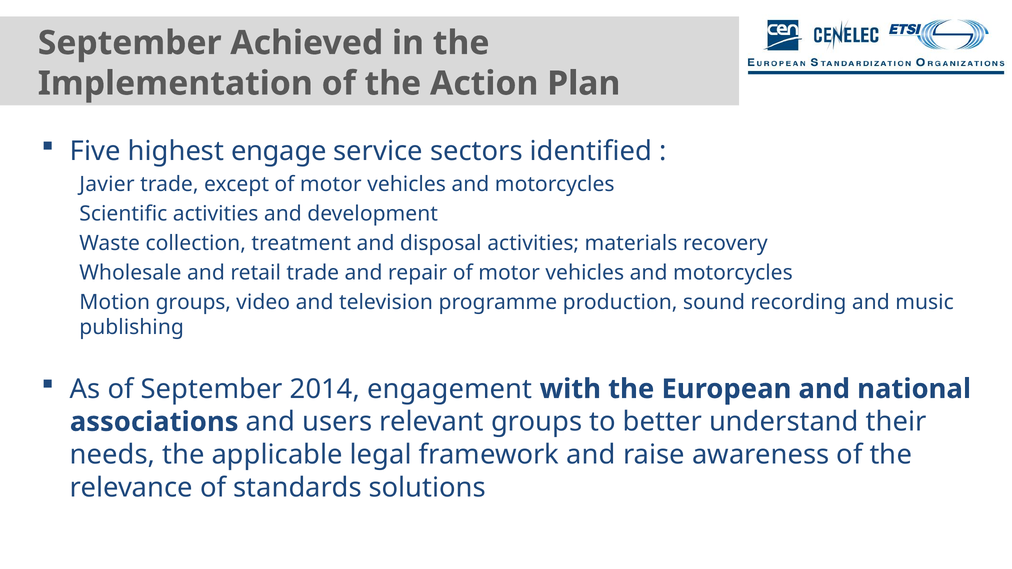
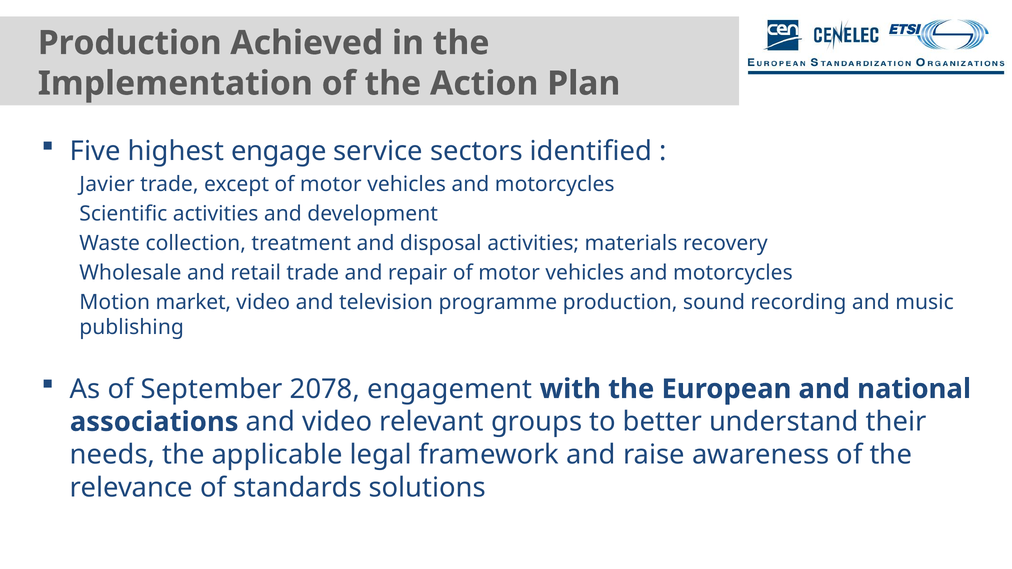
September: September -> Production (130, 43)
Motion groups: groups -> market (193, 302)
2014: 2014 -> 2078 (325, 389)
and users: users -> video (337, 422)
